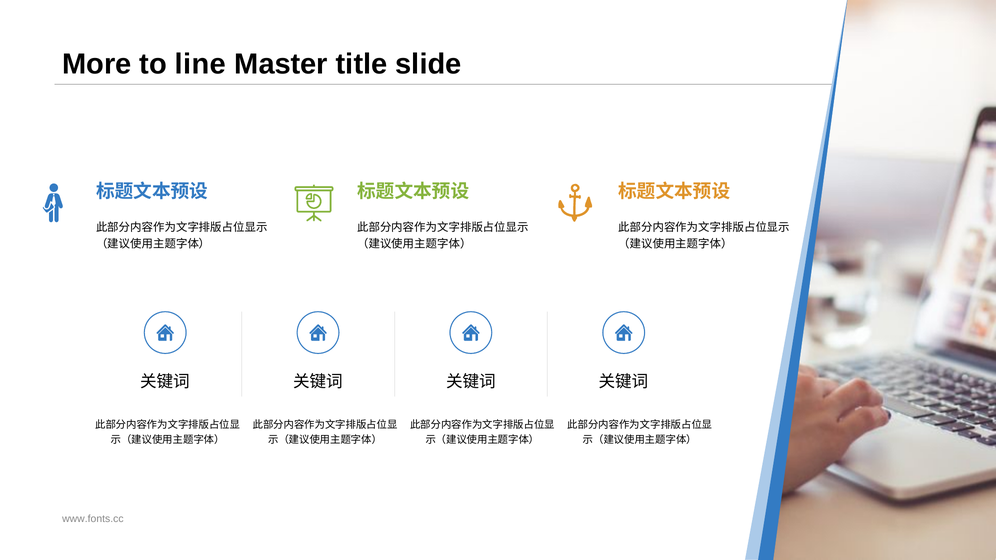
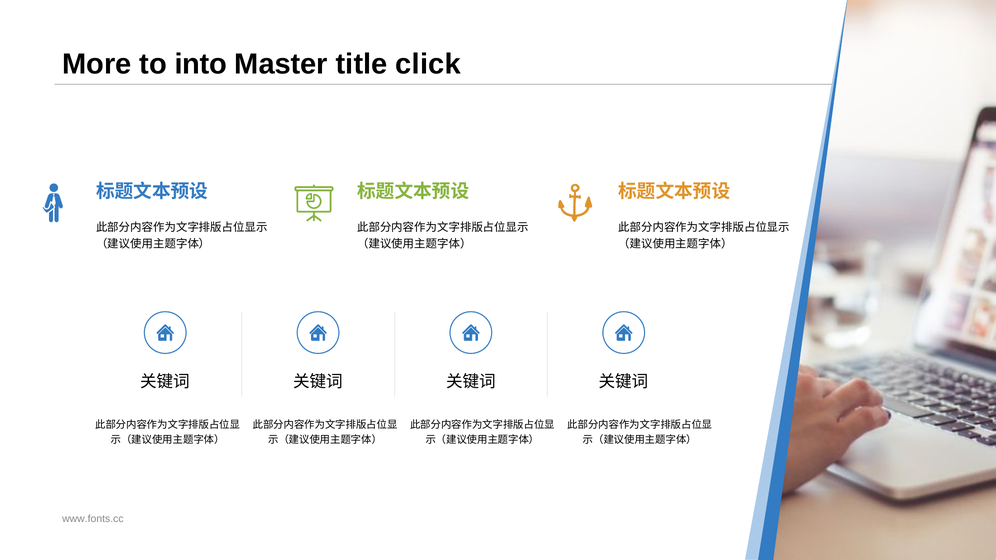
line: line -> into (201, 64)
slide: slide -> click (428, 64)
